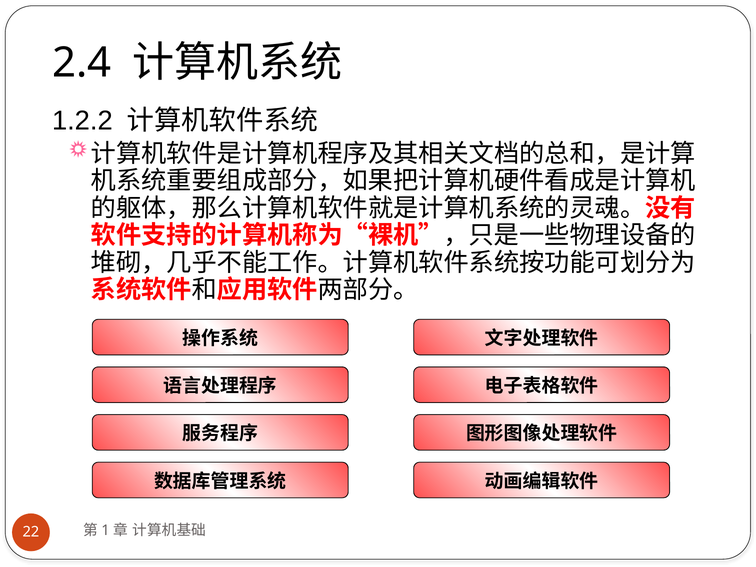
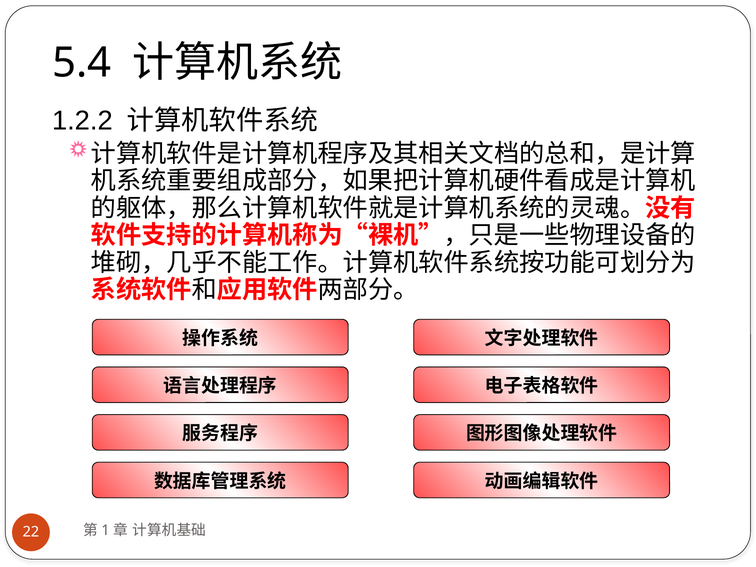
2.4: 2.4 -> 5.4 (82, 63)
